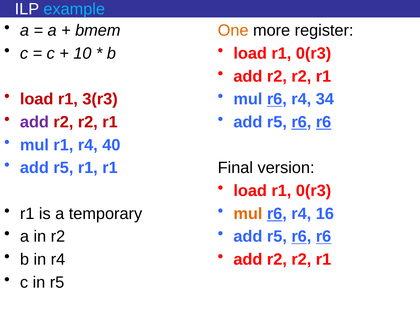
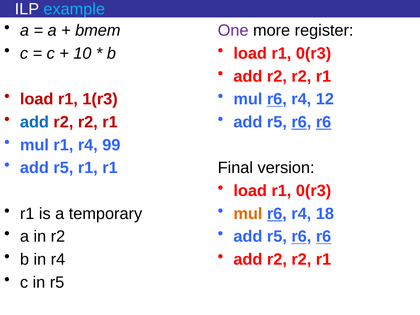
One colour: orange -> purple (233, 31)
3(r3: 3(r3 -> 1(r3 (100, 99)
34: 34 -> 12 (325, 99)
add colour: purple -> blue (34, 122)
40: 40 -> 99 (111, 145)
16: 16 -> 18 (325, 214)
